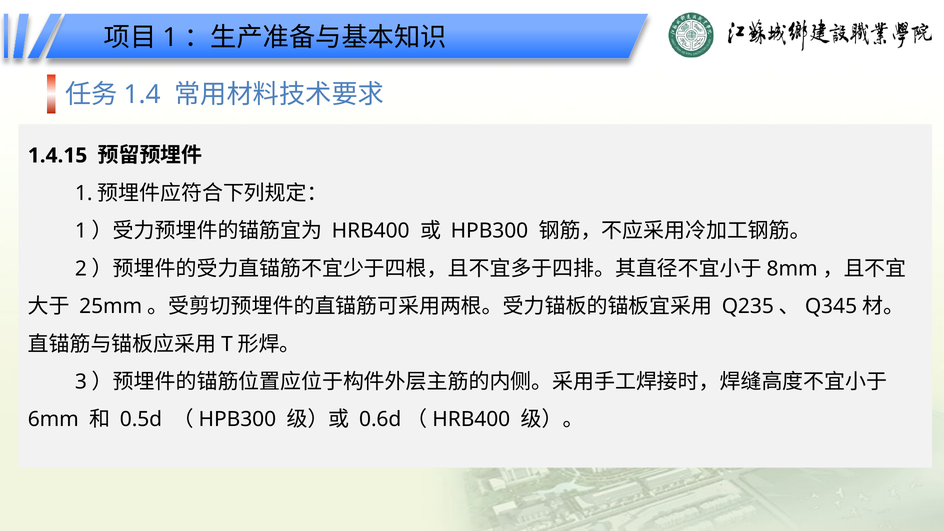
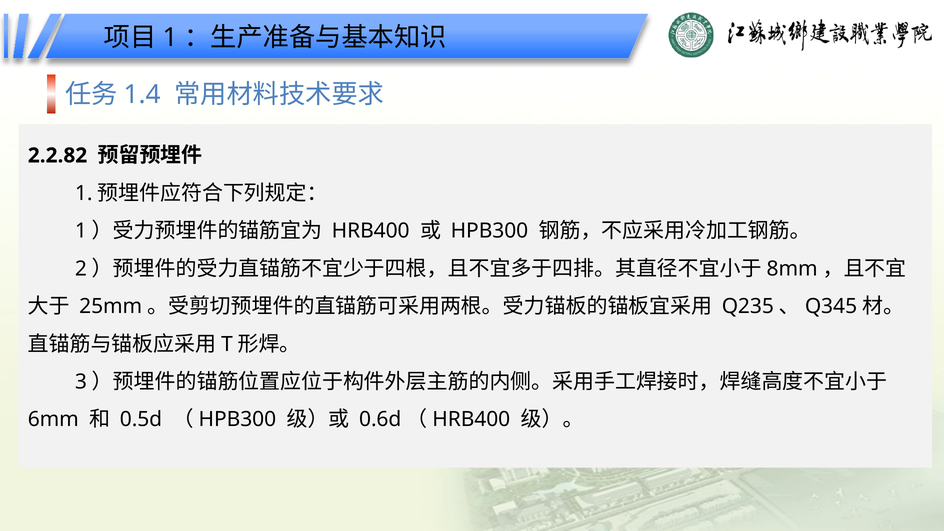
1.4.15: 1.4.15 -> 2.2.82 (58, 155)
